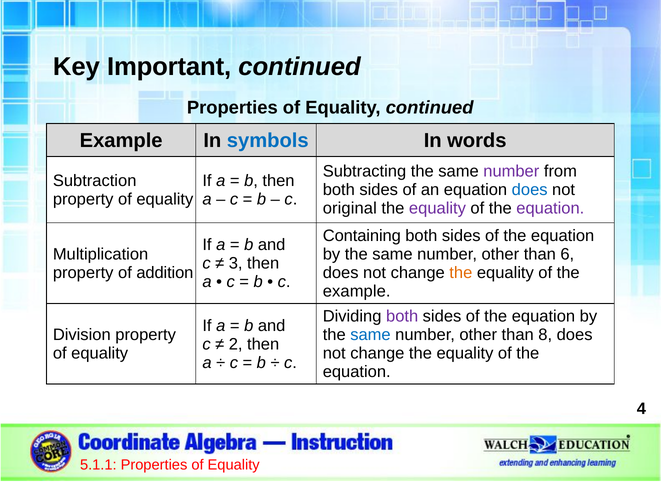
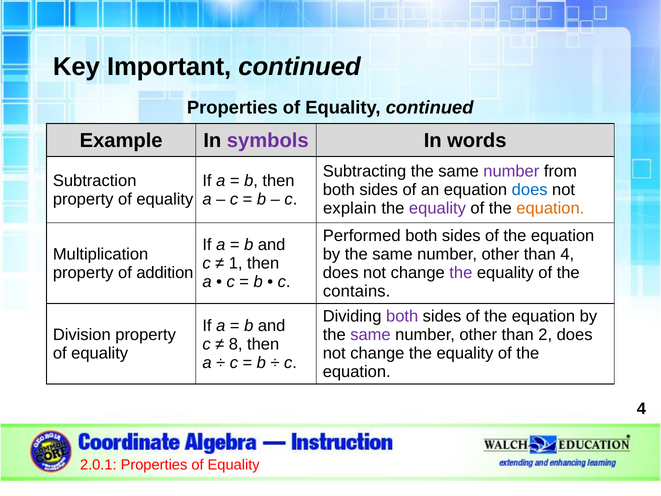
symbols colour: blue -> purple (268, 140)
original: original -> explain (350, 208)
equation colour: purple -> orange (550, 208)
Containing: Containing -> Performed (362, 235)
than 6: 6 -> 4 (567, 254)
3: 3 -> 1 (236, 263)
the colour: orange -> purple (461, 272)
example: example -> contains (357, 291)
same colour: blue -> purple (370, 335)
8: 8 -> 2 (545, 335)
2: 2 -> 8 (236, 344)
5.1.1: 5.1.1 -> 2.0.1 (98, 465)
